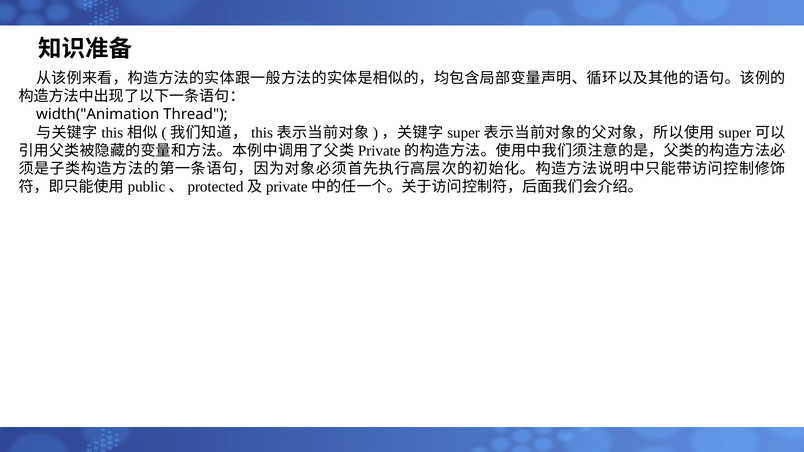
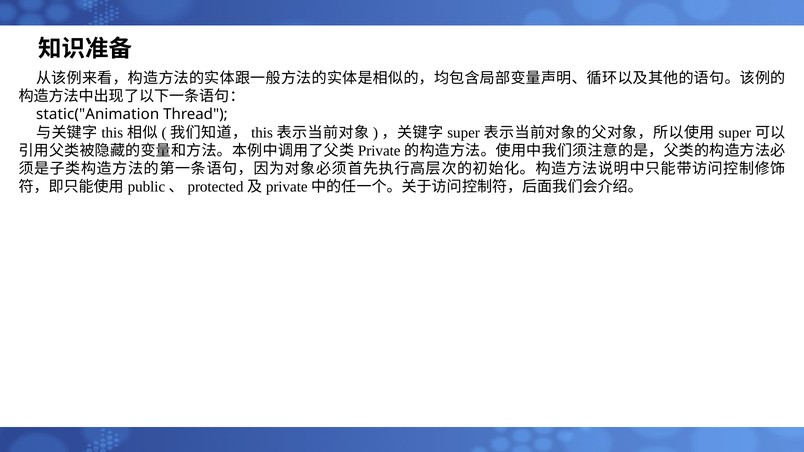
width("Animation: width("Animation -> static("Animation (98, 115)
